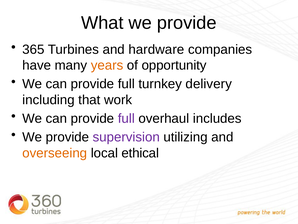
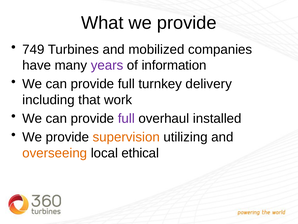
365: 365 -> 749 (33, 49)
hardware: hardware -> mobilized (156, 49)
years colour: orange -> purple (107, 65)
opportunity: opportunity -> information (174, 65)
includes: includes -> installed (217, 118)
supervision colour: purple -> orange (126, 137)
